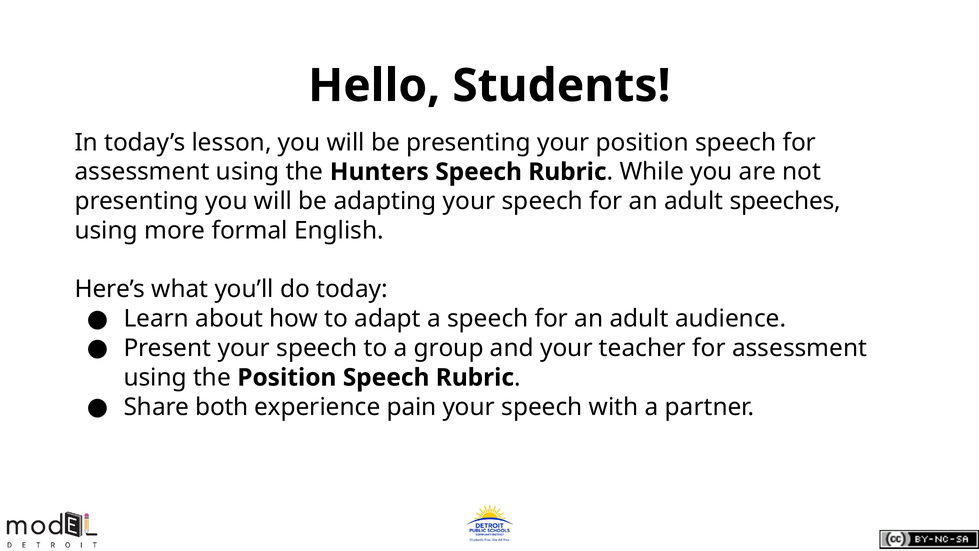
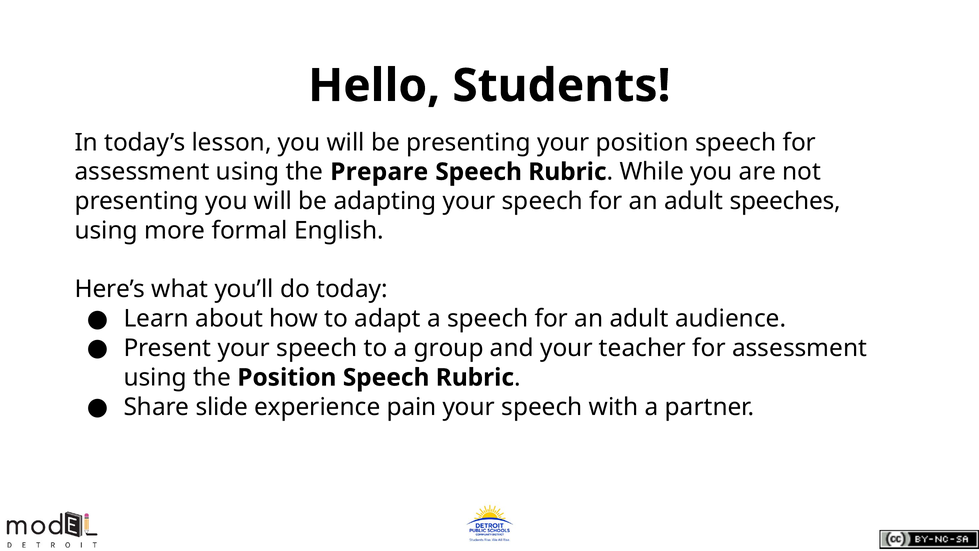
Hunters: Hunters -> Prepare (379, 172)
both: both -> slide (222, 407)
